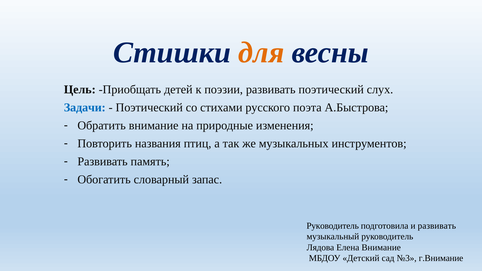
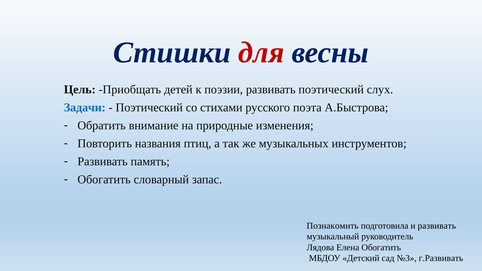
для colour: orange -> red (261, 52)
Руководитель: Руководитель -> Познакомить (333, 226)
Елена Внимание: Внимание -> Обогатить (381, 248)
г.Внимание: г.Внимание -> г.Развивать (441, 258)
